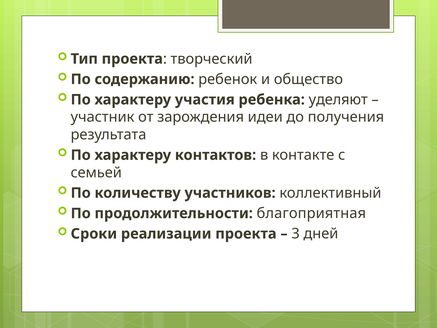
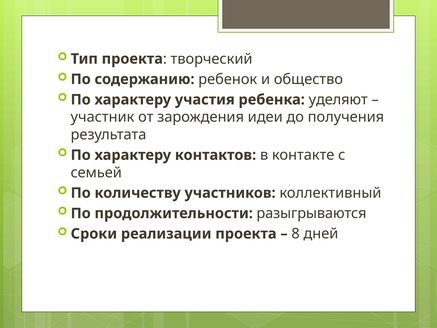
благоприятная: благоприятная -> разыгрываются (311, 213)
3: 3 -> 8 (296, 234)
